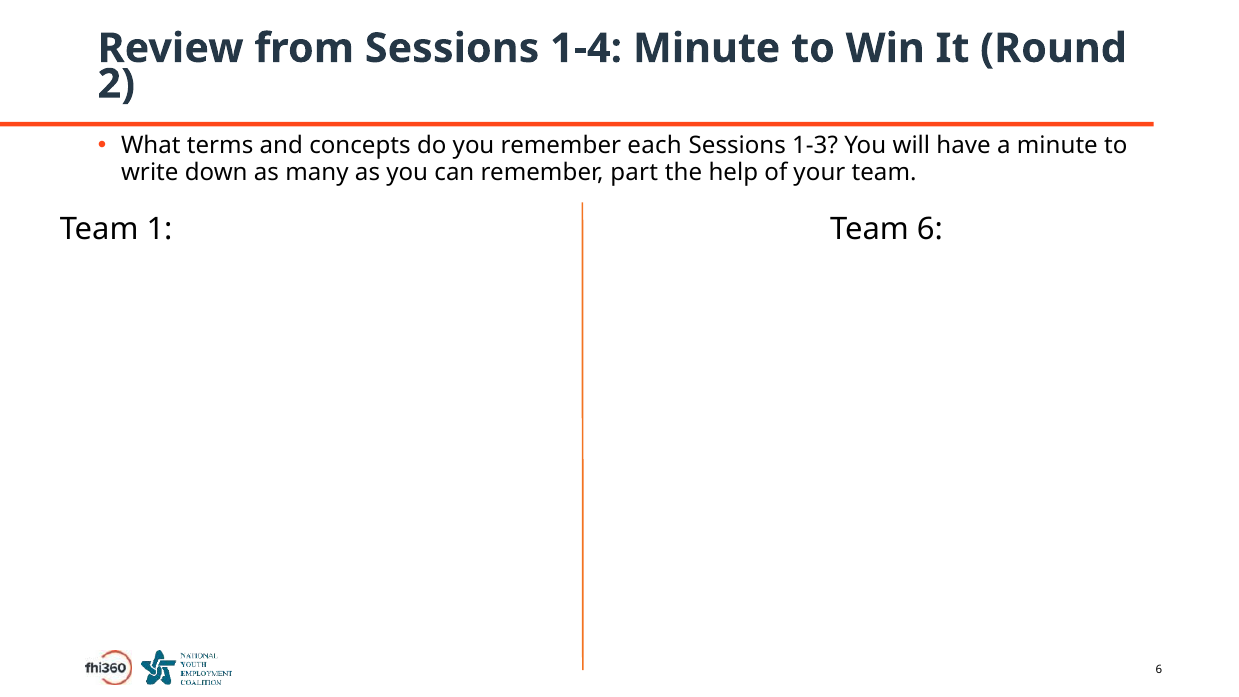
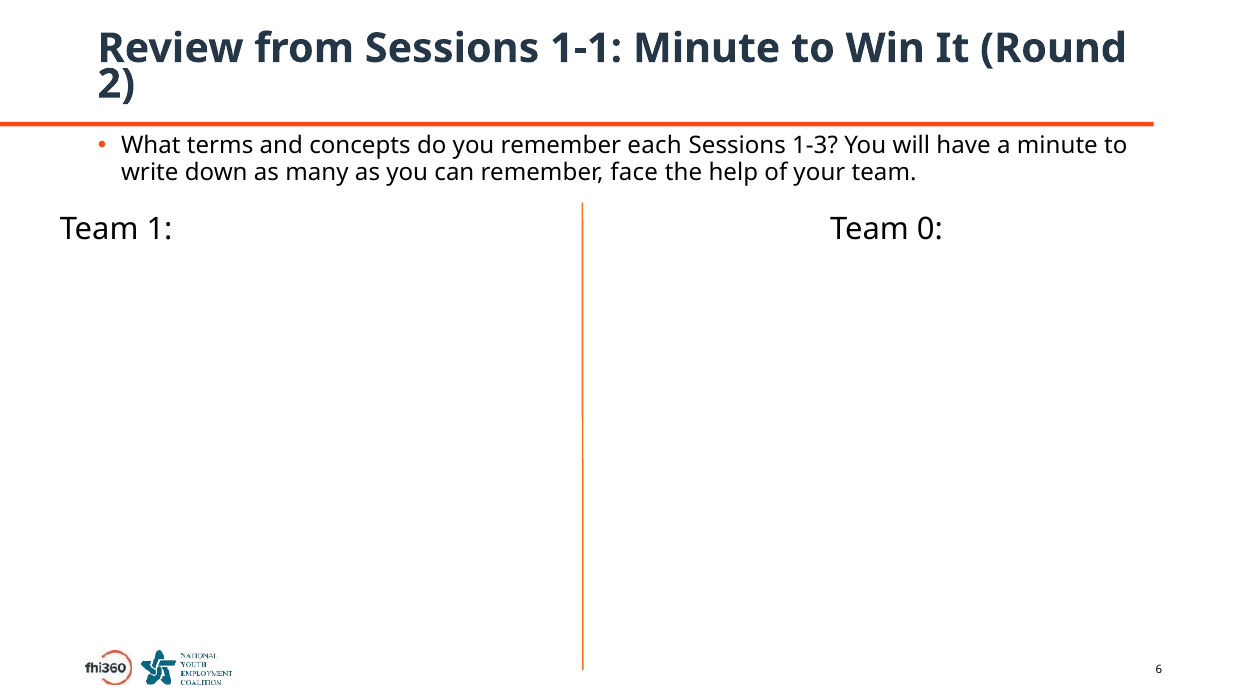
1-4: 1-4 -> 1-1 (586, 48)
part: part -> face (634, 173)
Team 6: 6 -> 0 (930, 229)
